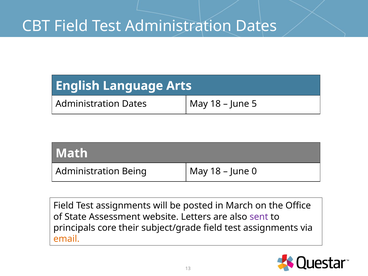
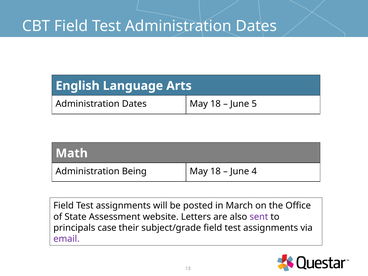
0: 0 -> 4 (254, 171)
core: core -> case (107, 228)
email colour: orange -> purple (66, 239)
